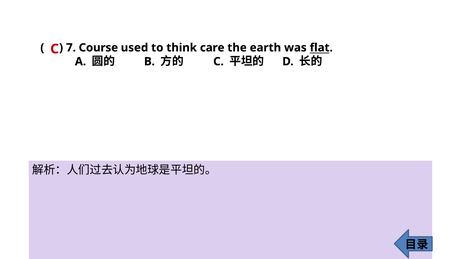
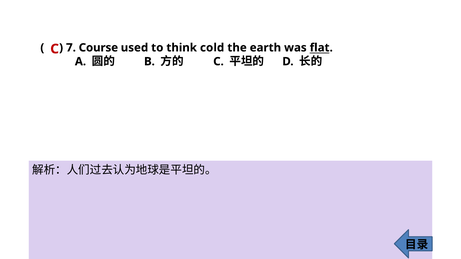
care: care -> cold (212, 48)
